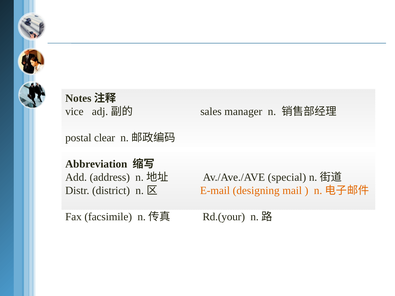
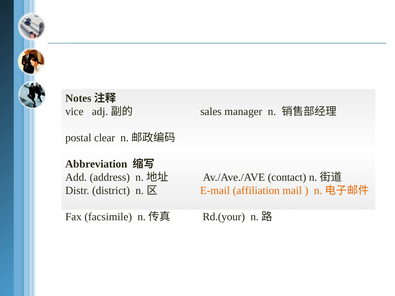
special: special -> contact (287, 177)
designing: designing -> affiliation (256, 191)
